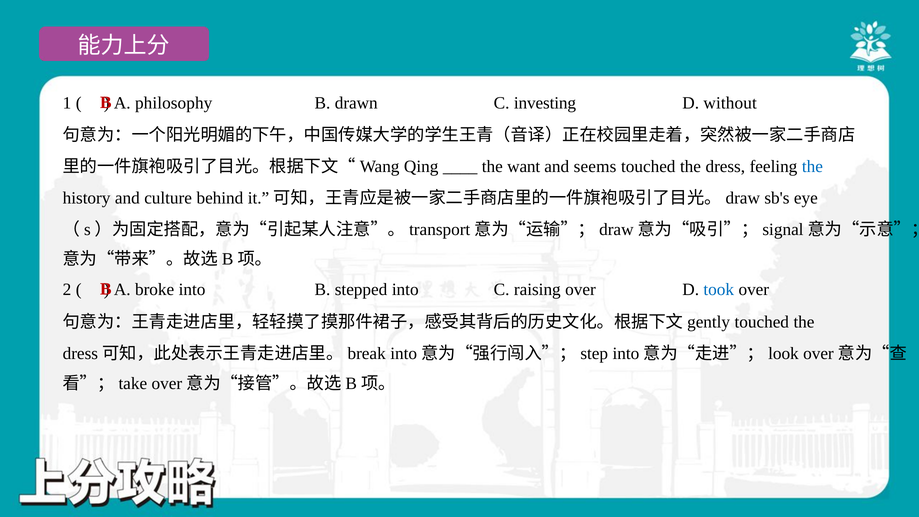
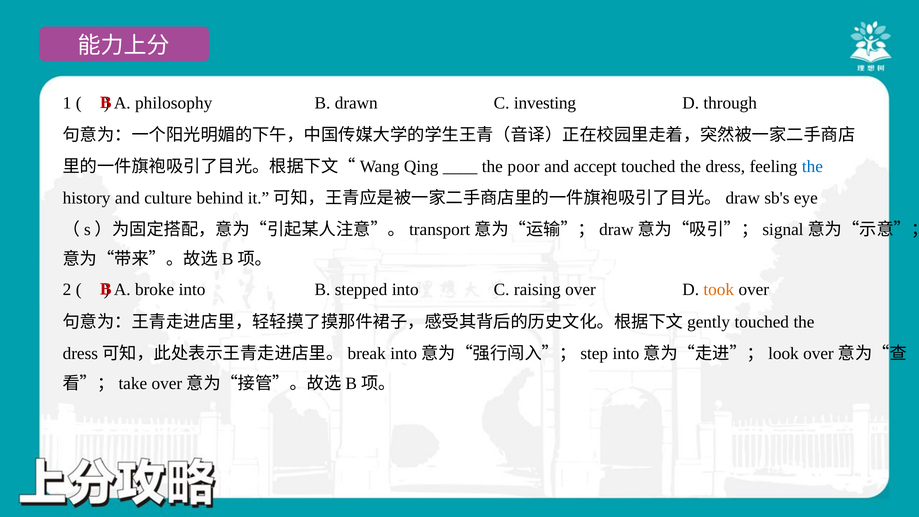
without: without -> through (730, 103)
want: want -> poor (524, 166)
seems: seems -> accept (595, 166)
took colour: blue -> orange (719, 290)
